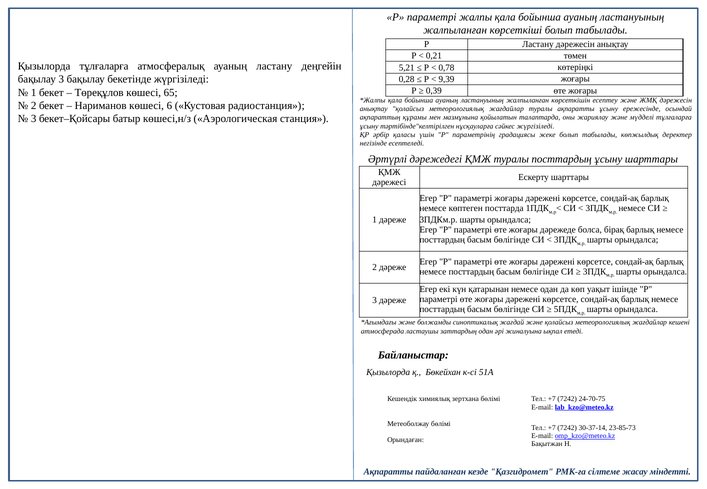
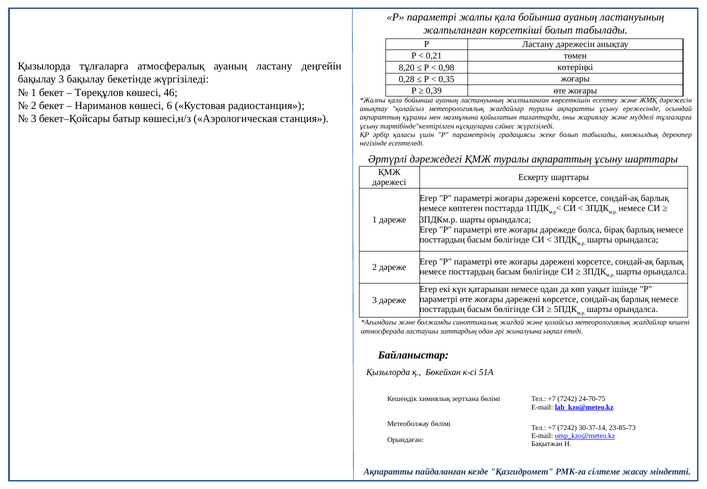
5,21: 5,21 -> 8,20 (407, 68)
0,78: 0,78 -> 0,98 (446, 68)
9,39: 9,39 -> 0,35 (446, 79)
65: 65 -> 46 (171, 93)
туралы посттардың: посттардың -> ақпараттың (562, 159)
